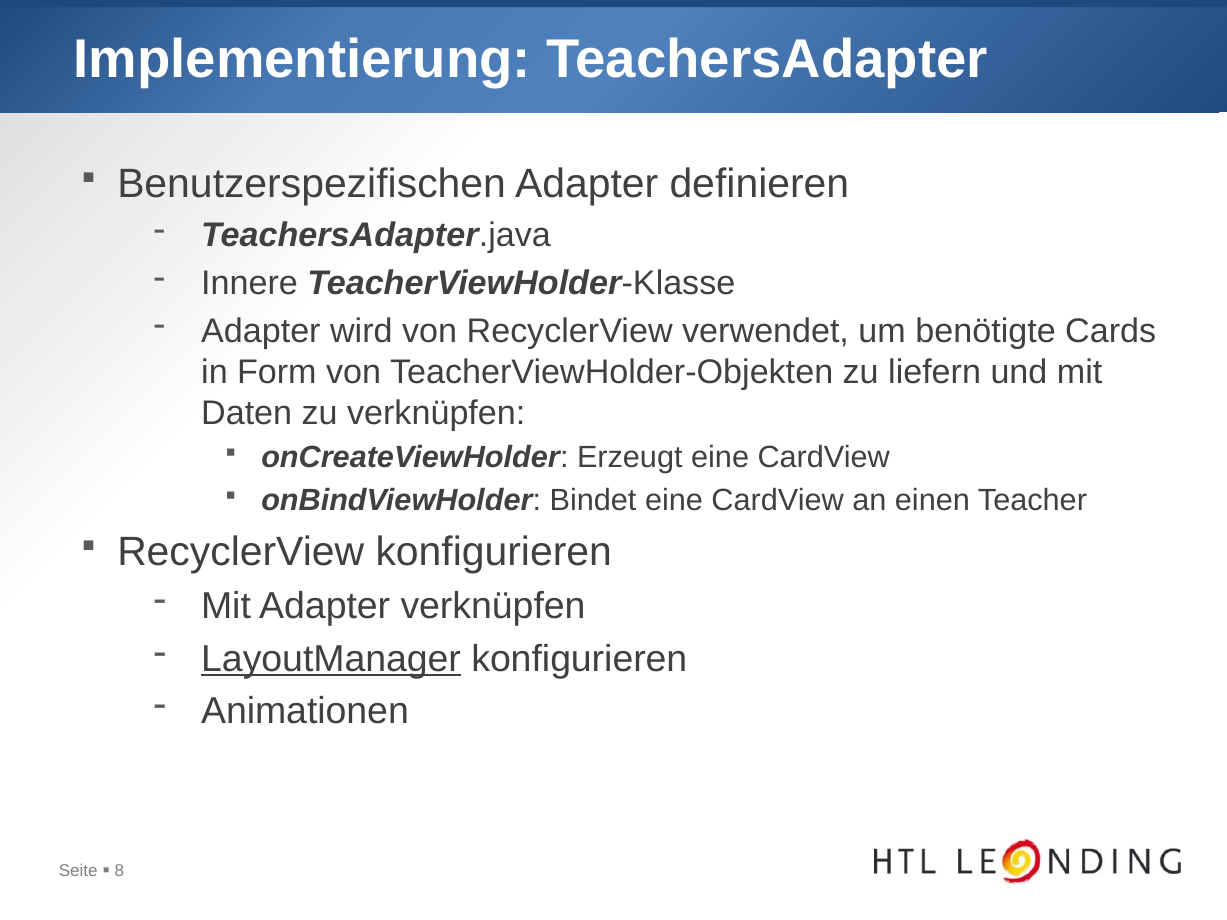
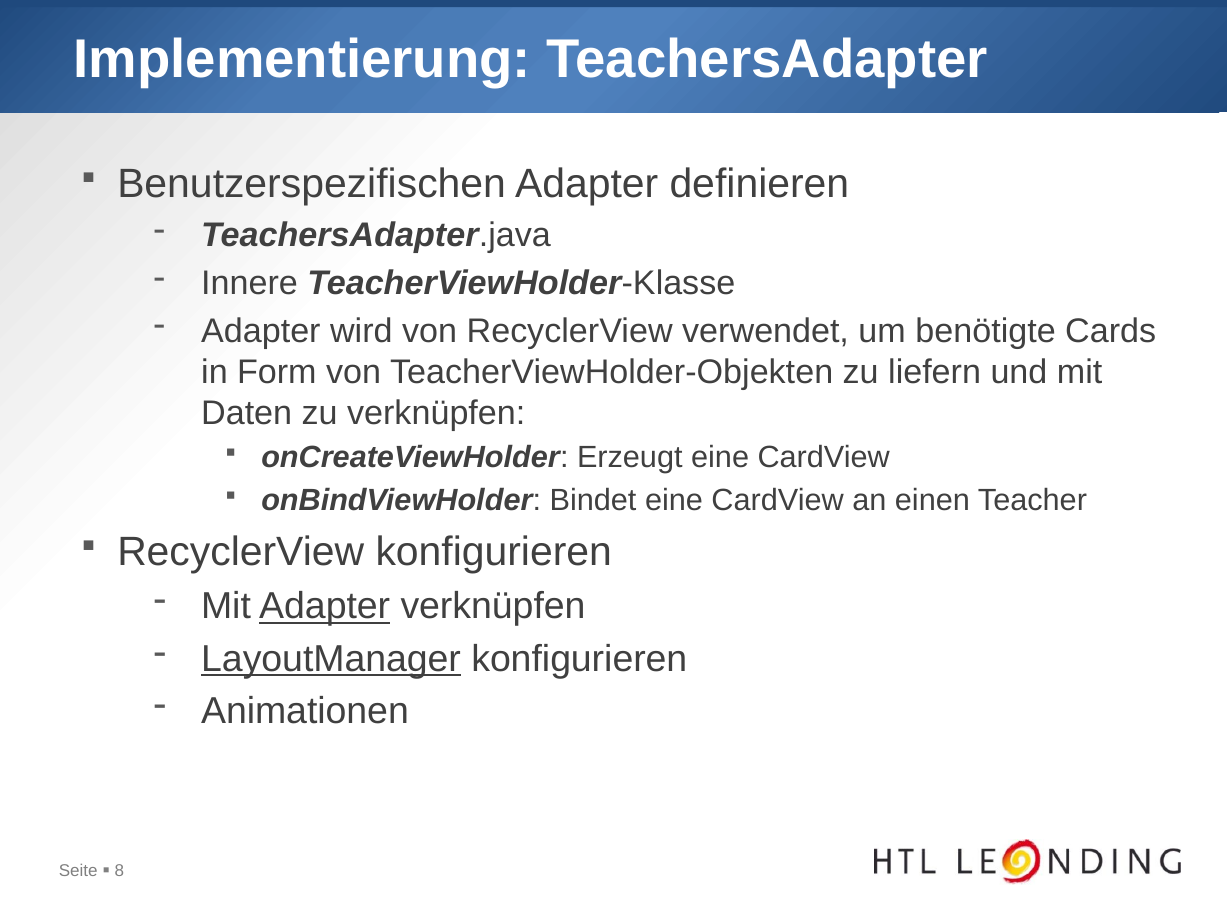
Adapter underline: none -> present (325, 607)
